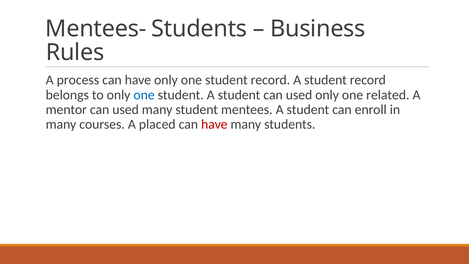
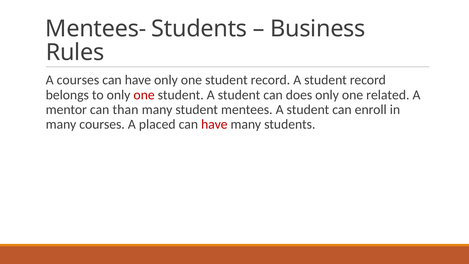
A process: process -> courses (78, 80)
one colour: blue -> red (144, 95)
student can used: used -> does (299, 95)
mentor can used: used -> than (125, 110)
